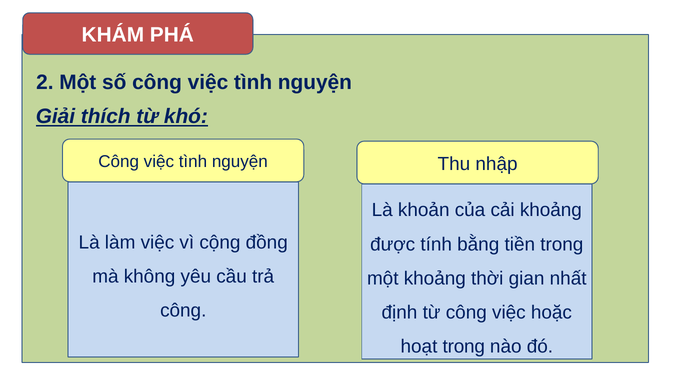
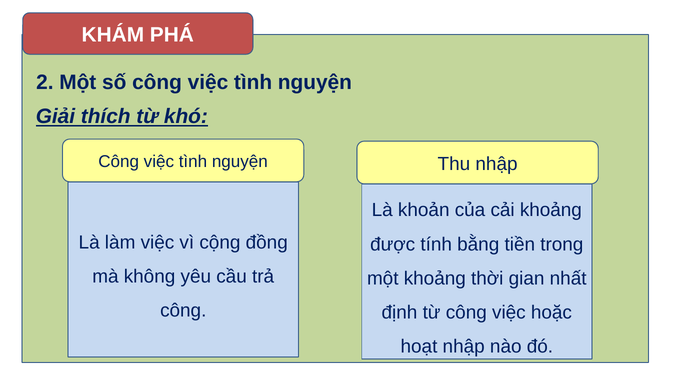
hoạt trong: trong -> nhập (464, 346)
